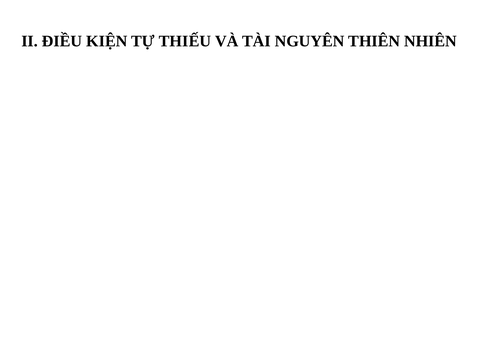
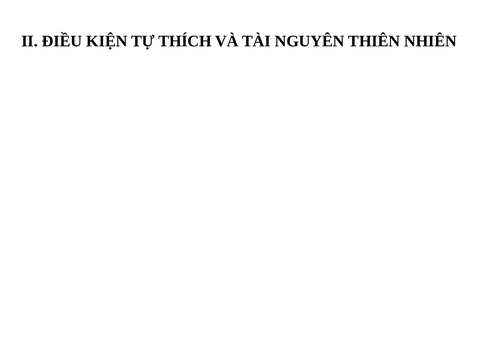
THIẾU: THIẾU -> THÍCH (185, 41)
